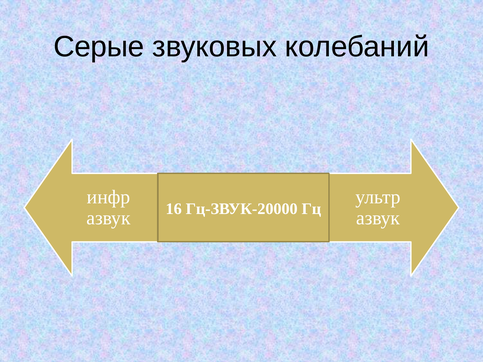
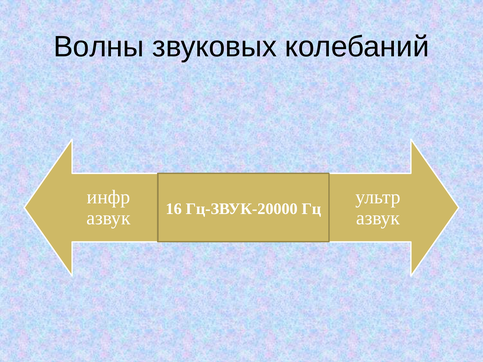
Серые: Серые -> Волны (99, 47)
